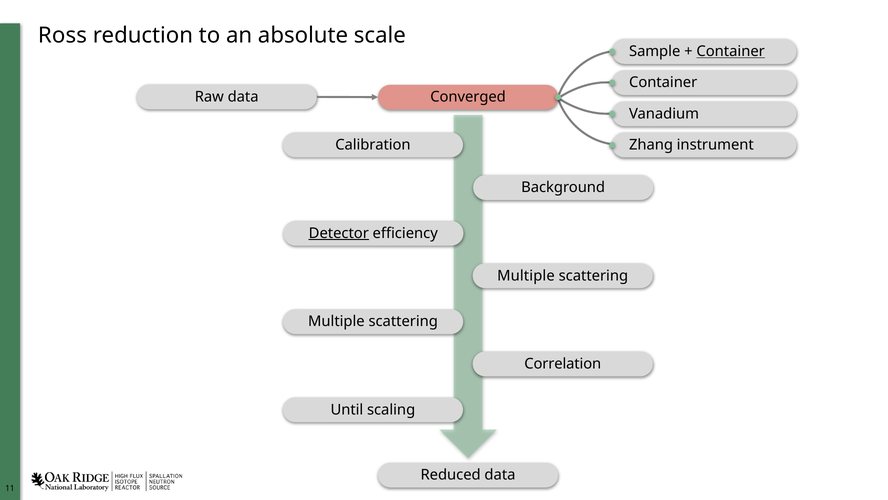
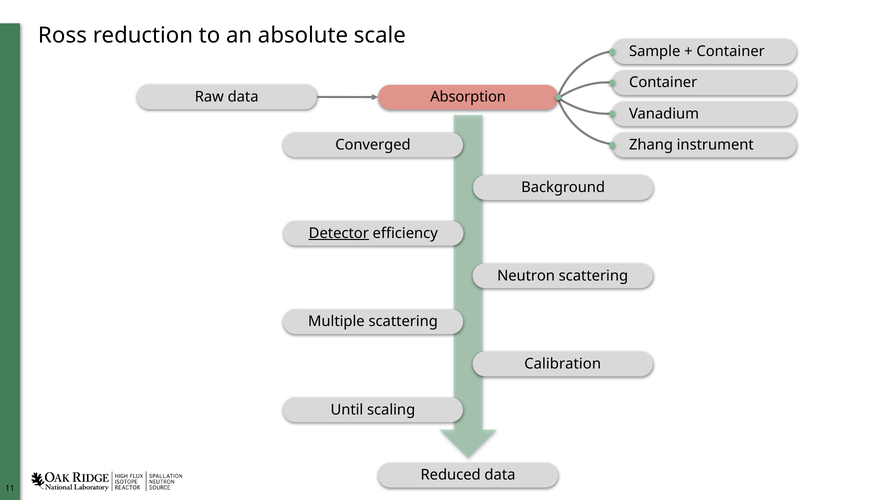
Container underline: present -> none (731, 51)
Converged: Converged -> Absorption (468, 97)
Calibration: Calibration -> Converged (373, 145)
Multiple: Multiple -> Neutron (526, 275)
Correlation: Correlation -> Calibration (563, 363)
